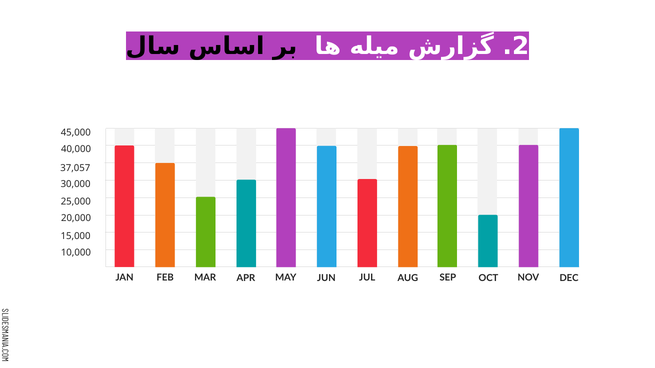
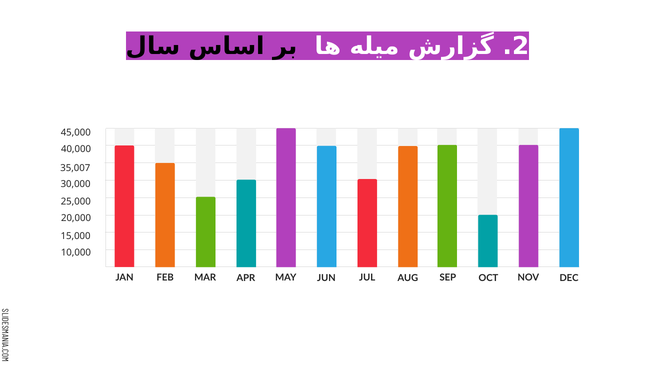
37,057: 37,057 -> 35,007 (75, 168)
